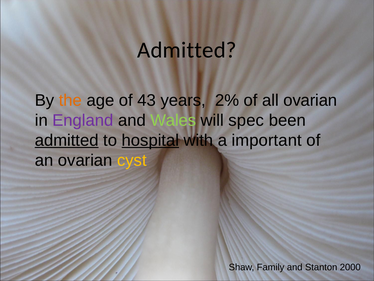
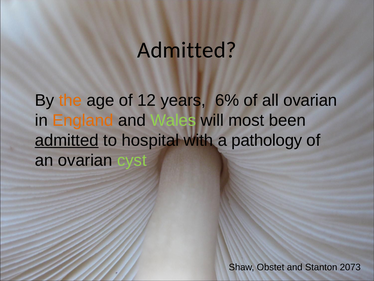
43: 43 -> 12 (147, 100)
2%: 2% -> 6% (227, 100)
England colour: purple -> orange (83, 120)
spec: spec -> most (246, 120)
hospital underline: present -> none (150, 140)
important: important -> pathology (267, 140)
cyst colour: yellow -> light green (132, 160)
Family: Family -> Obstet (271, 267)
2000: 2000 -> 2073 (350, 267)
